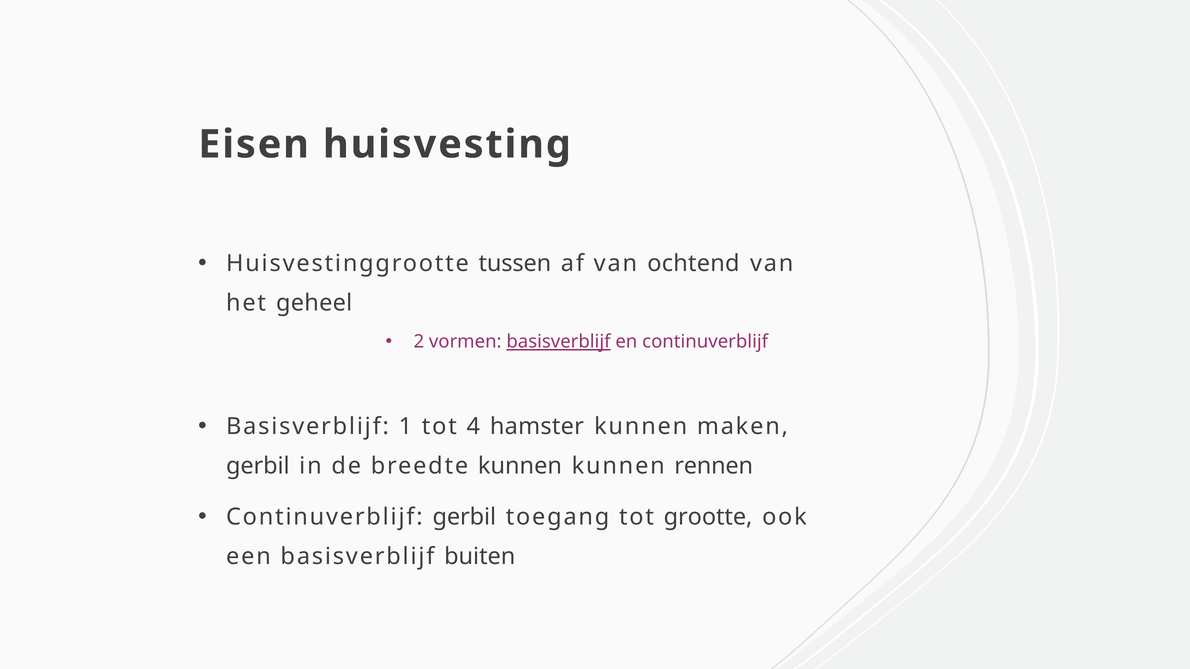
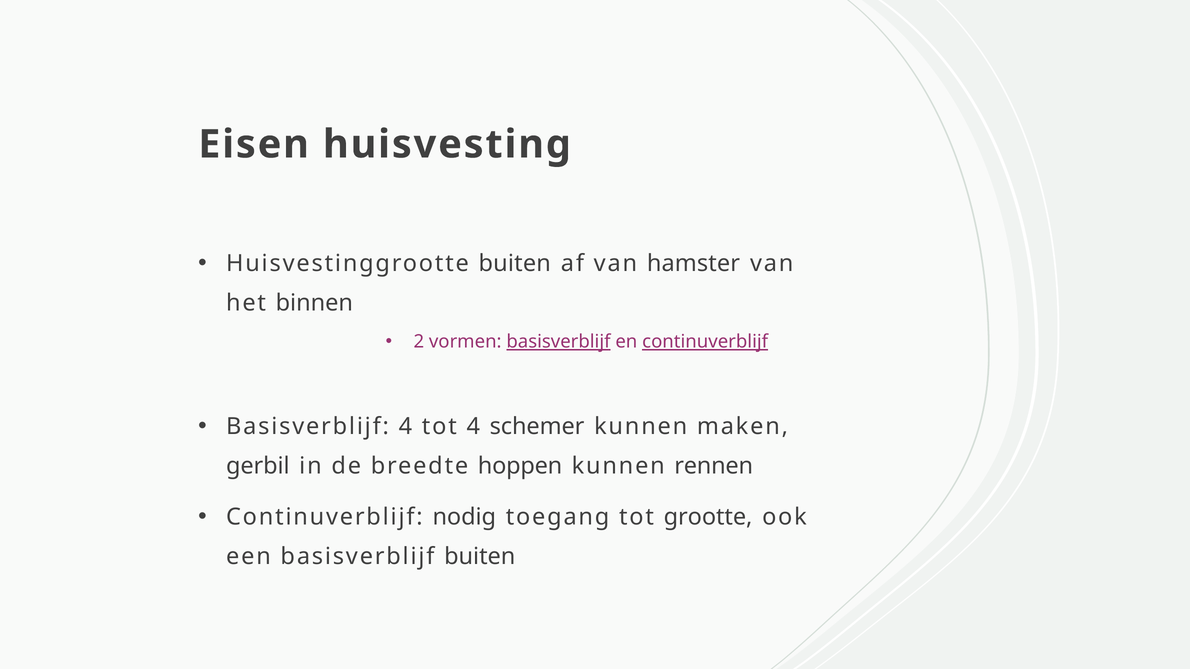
Huisvestinggrootte tussen: tussen -> buiten (515, 264)
ochtend: ochtend -> hamster (693, 264)
geheel: geheel -> binnen (314, 303)
continuverblijf underline: none -> present (705, 342)
Basisverblijf 1: 1 -> 4 (405, 427)
hamster: hamster -> schemer (537, 427)
breedte kunnen: kunnen -> hoppen (520, 466)
Continuverblijf gerbil: gerbil -> nodig (464, 517)
